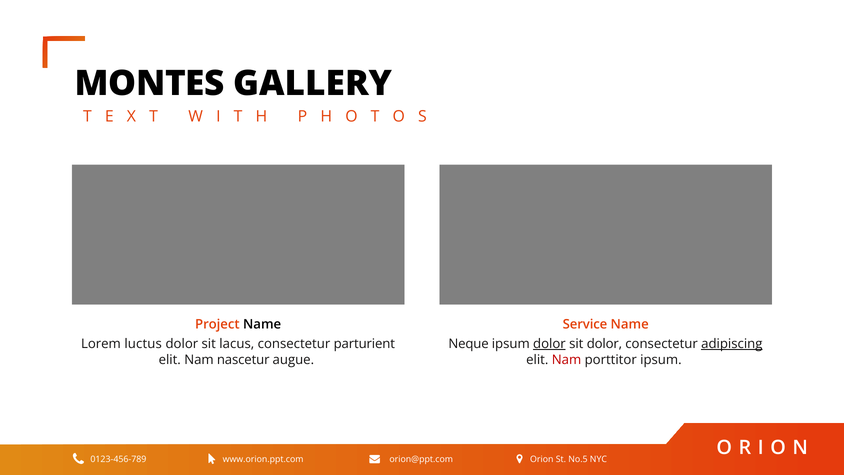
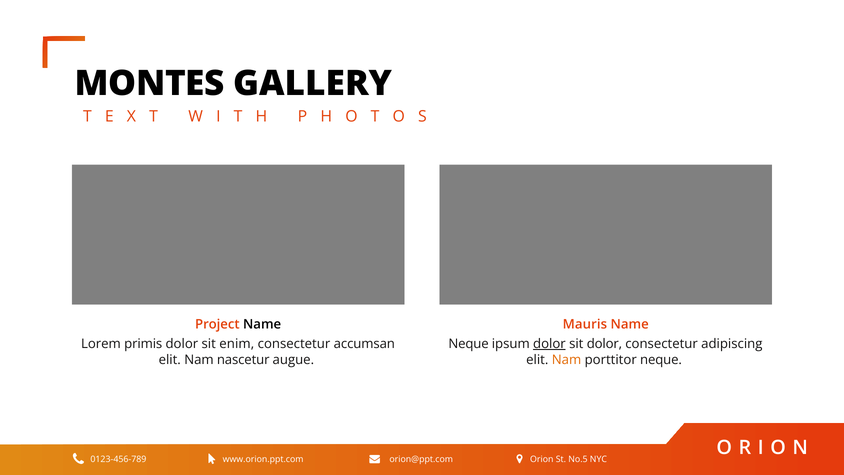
Service: Service -> Mauris (585, 324)
luctus: luctus -> primis (143, 344)
lacus: lacus -> enim (237, 344)
parturient: parturient -> accumsan (364, 344)
adipiscing underline: present -> none (732, 344)
Nam colour: red -> orange (567, 360)
porttitor ipsum: ipsum -> neque (661, 360)
